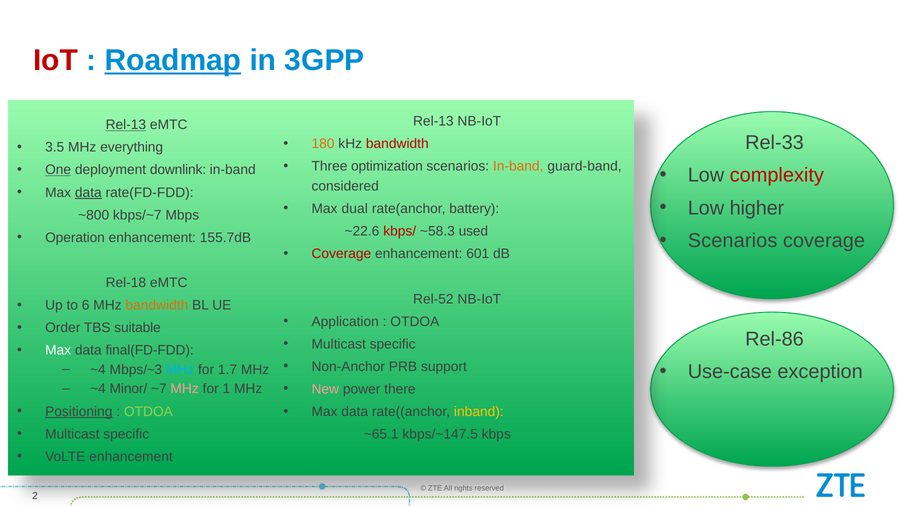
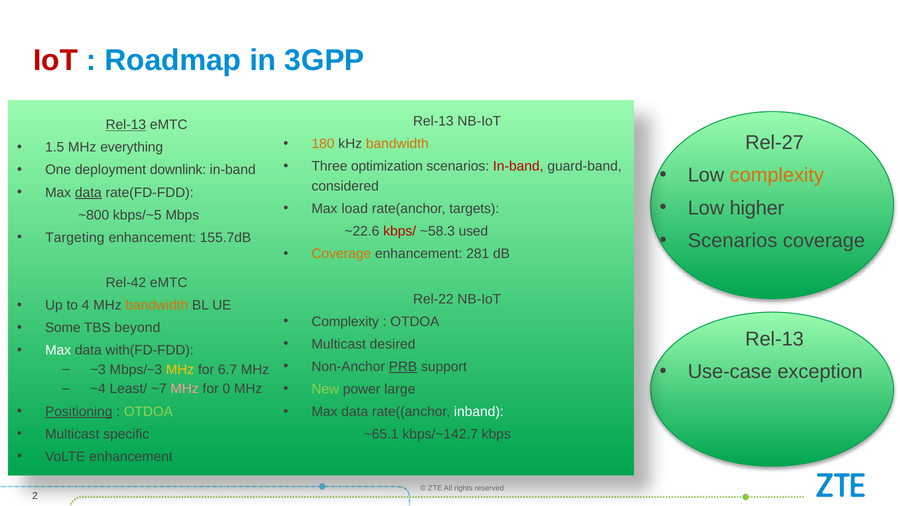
Roadmap underline: present -> none (173, 61)
Rel-33: Rel-33 -> Rel-27 (774, 143)
bandwidth colour: red -> orange (397, 144)
3.5: 3.5 -> 1.5 (55, 147)
In-band colour: orange -> red (518, 166)
One underline: present -> none (58, 170)
complexity colour: red -> orange (777, 175)
dual: dual -> load (355, 209)
battery: battery -> targets (474, 209)
kbps/~7: kbps/~7 -> kbps/~5 (137, 215)
Operation: Operation -> Targeting (75, 238)
Coverage colour: red -> orange (341, 254)
601: 601 -> 281 (478, 254)
Rel-18: Rel-18 -> Rel-42 (126, 283)
Rel-52: Rel-52 -> Rel-22 (433, 299)
6: 6 -> 4 (86, 305)
Application: Application -> Complexity (345, 322)
Order: Order -> Some (63, 328)
suitable: suitable -> beyond (137, 328)
Rel-86: Rel-86 -> Rel-13 (774, 339)
specific: specific -> desired (393, 344)
final(FD-FDD: final(FD-FDD -> with(FD-FDD (150, 351)
PRB underline: none -> present (403, 367)
~4: ~4 -> ~3 (98, 370)
MHz colour: light blue -> yellow (180, 370)
1.7: 1.7 -> 6.7 (228, 370)
Minor/: Minor/ -> Least/ (128, 389)
1: 1 -> 0 (226, 389)
New colour: pink -> light green (325, 389)
there: there -> large (400, 389)
inband colour: yellow -> white (479, 412)
kbps/~147.5: kbps/~147.5 -> kbps/~142.7 (440, 435)
